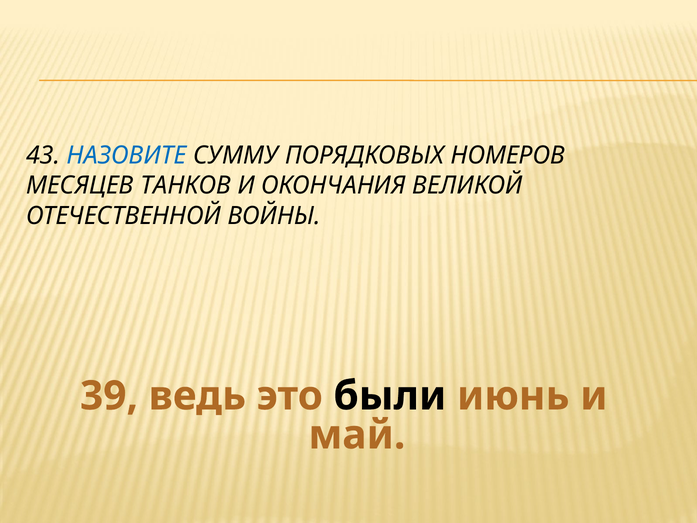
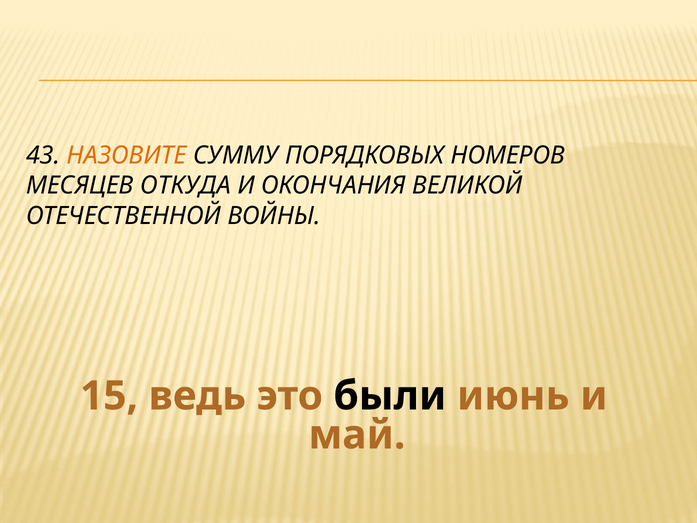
НАЗОВИТЕ colour: blue -> orange (127, 155)
ТАНКОВ: ТАНКОВ -> ОТКУДА (186, 186)
39: 39 -> 15 (109, 396)
